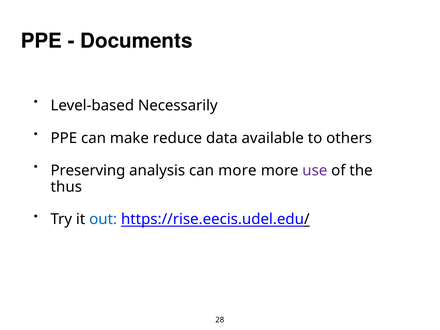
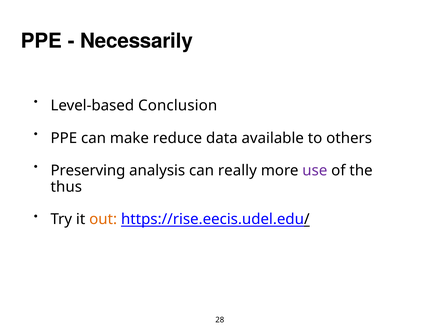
Documents: Documents -> Necessarily (137, 41)
Necessarily: Necessarily -> Conclusion (178, 106)
can more: more -> really (237, 171)
out colour: blue -> orange (103, 219)
